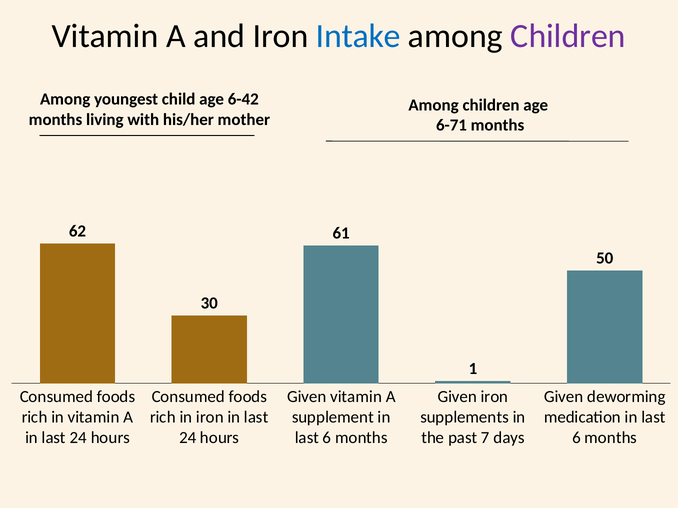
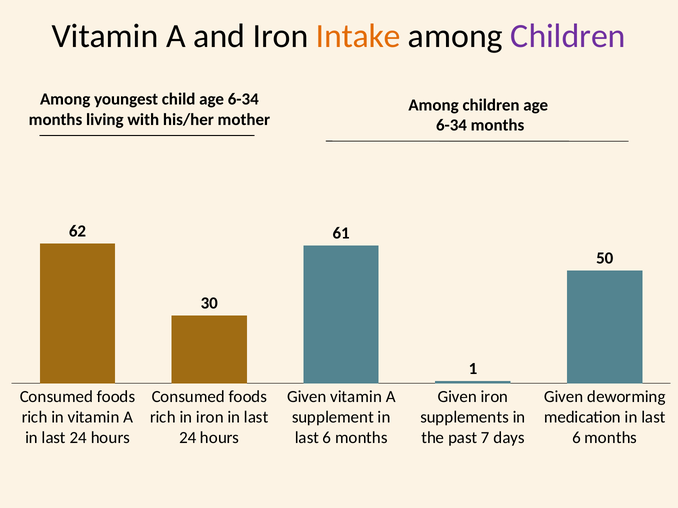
Intake colour: blue -> orange (358, 36)
child age 6-42: 6-42 -> 6-34 (243, 99)
6-71: 6-71 -> 6-34 (451, 125)
